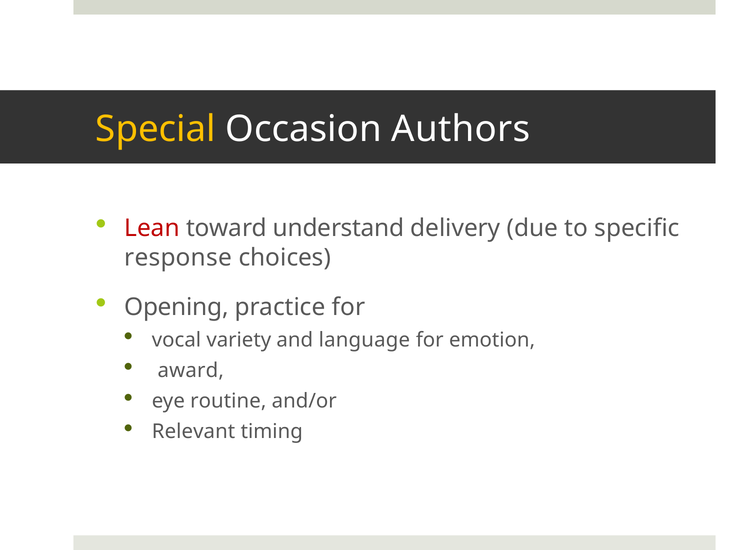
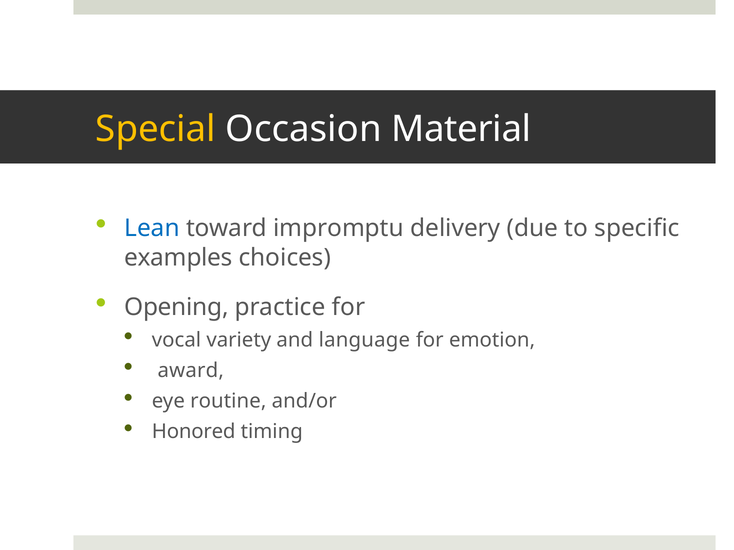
Authors: Authors -> Material (461, 129)
Lean colour: red -> blue (152, 228)
understand: understand -> impromptu (339, 228)
response: response -> examples (178, 258)
Relevant: Relevant -> Honored (194, 432)
